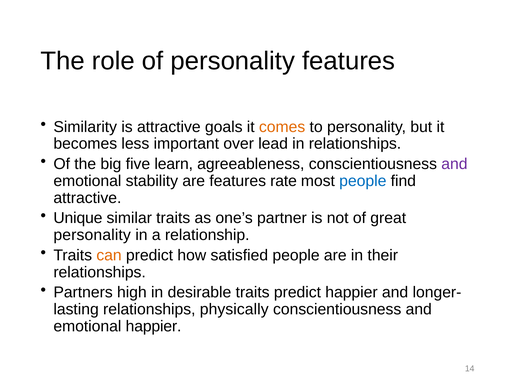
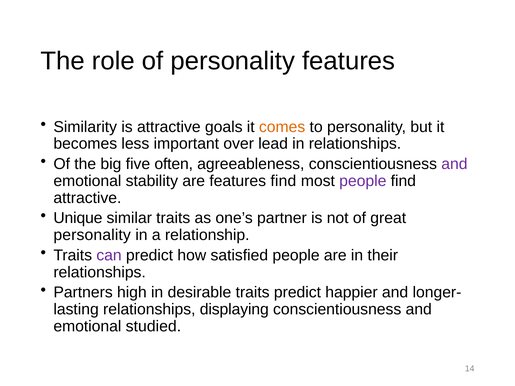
learn: learn -> often (174, 164)
features rate: rate -> find (283, 181)
people colour: blue -> purple (363, 181)
can colour: orange -> purple (109, 255)
physically: physically -> displaying (234, 310)
emotional happier: happier -> studied (153, 327)
